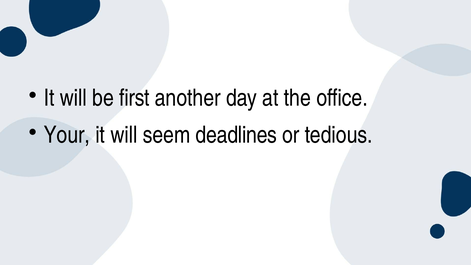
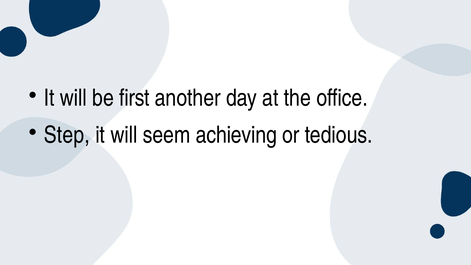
Your: Your -> Step (67, 135)
deadlines: deadlines -> achieving (236, 135)
